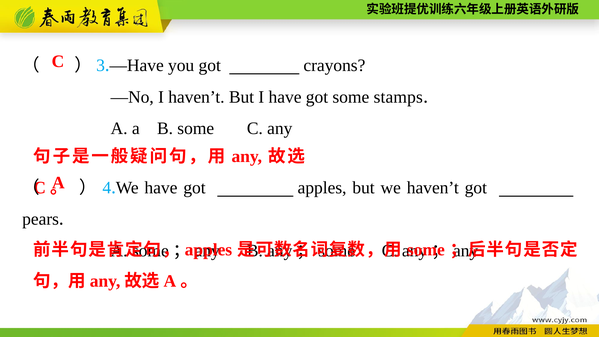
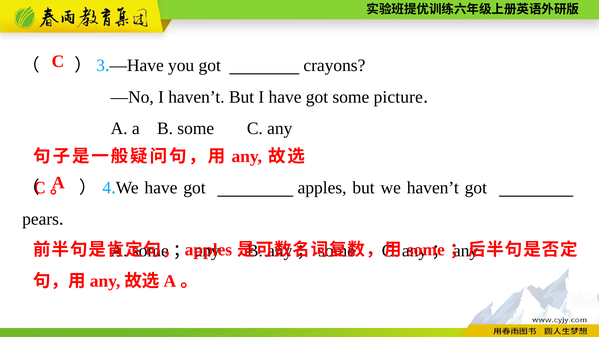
stamps: stamps -> picture (398, 97)
